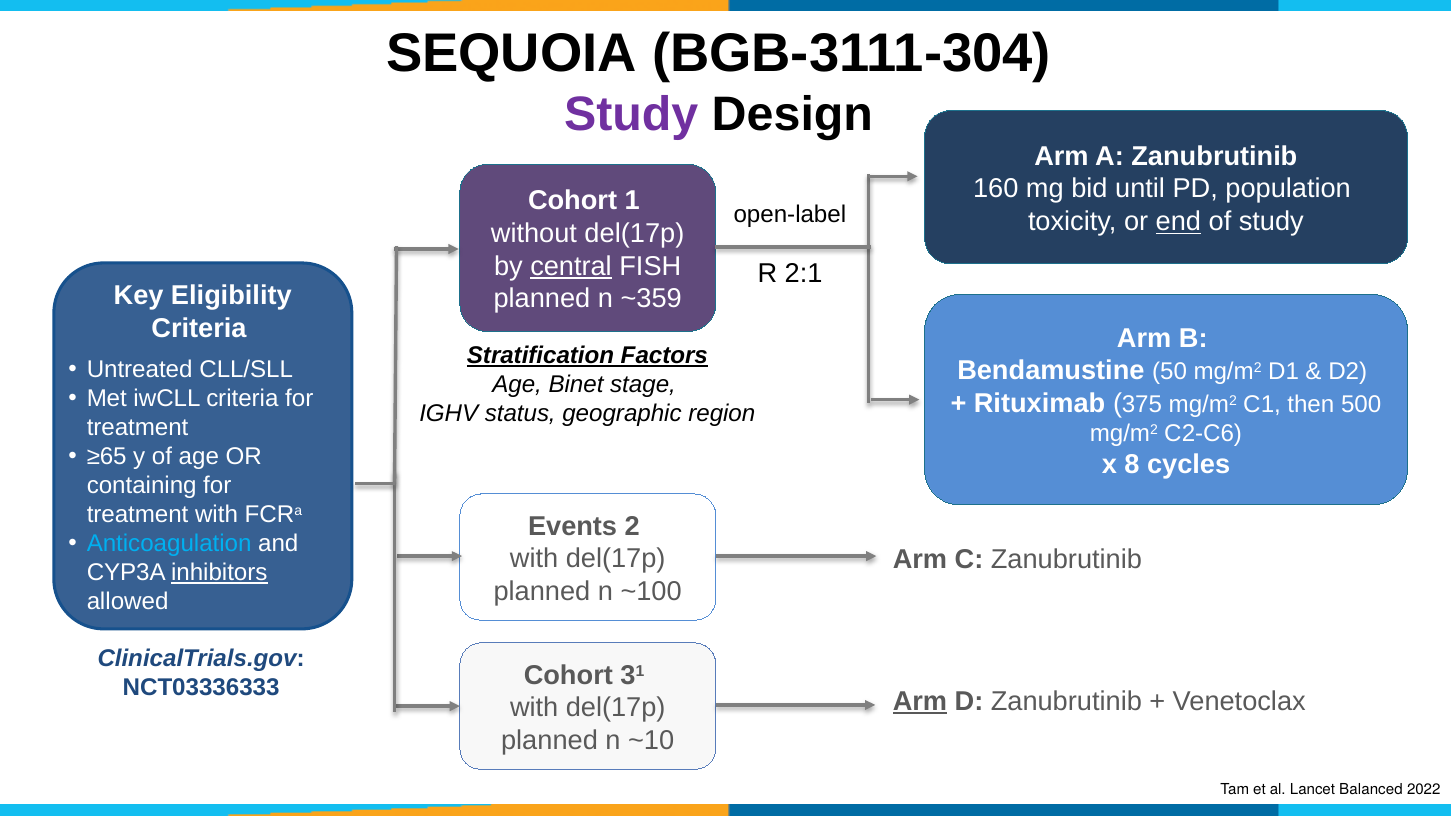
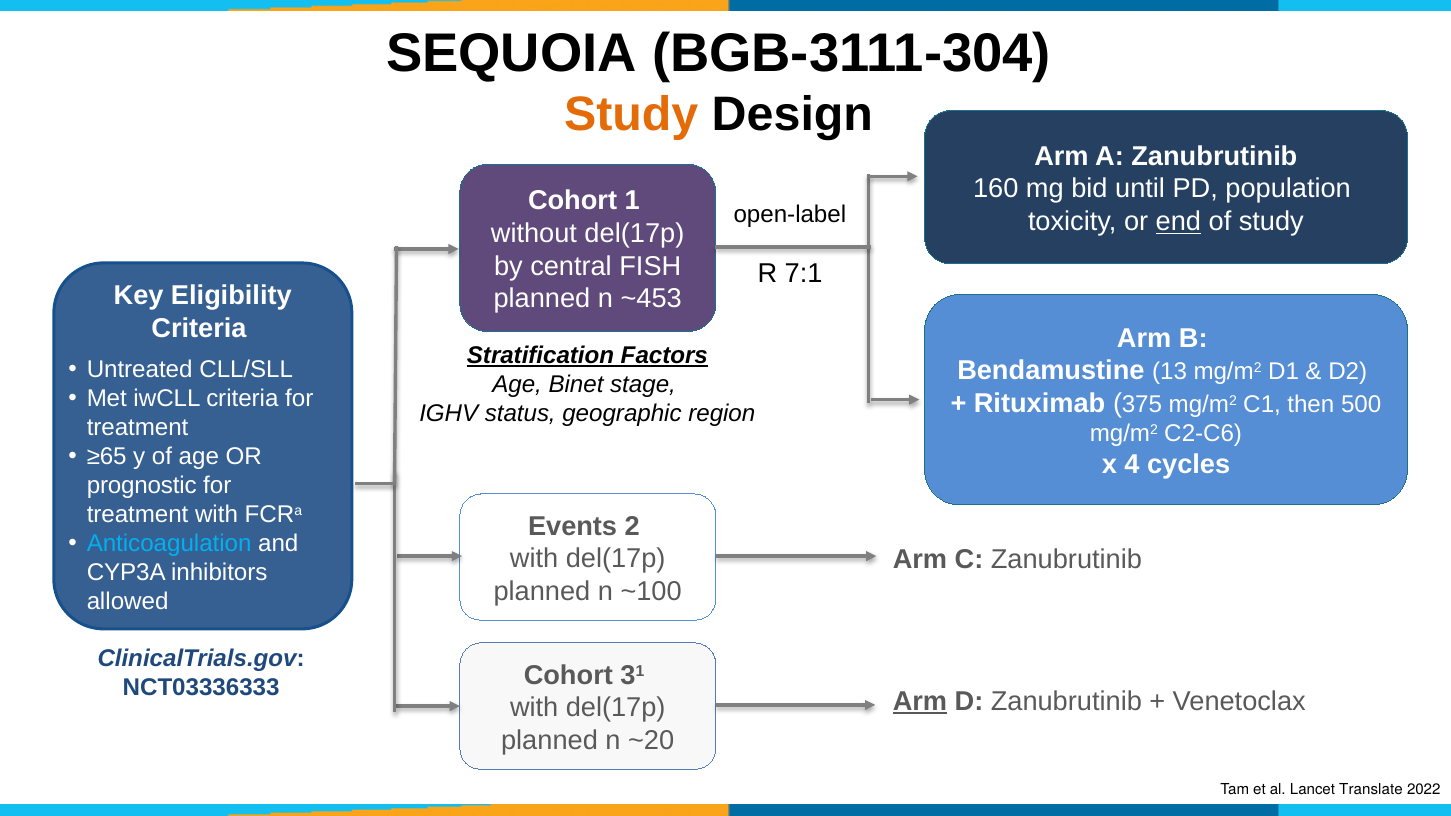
Study colour: purple -> orange (631, 115)
central underline: present -> none (571, 266)
2:1: 2:1 -> 7:1 (804, 274)
~359: ~359 -> ~453 (651, 299)
50: 50 -> 13 (1170, 372)
8: 8 -> 4 (1132, 465)
containing: containing -> prognostic (142, 486)
inhibitors underline: present -> none (219, 573)
~10: ~10 -> ~20 (651, 741)
Balanced: Balanced -> Translate (1371, 790)
